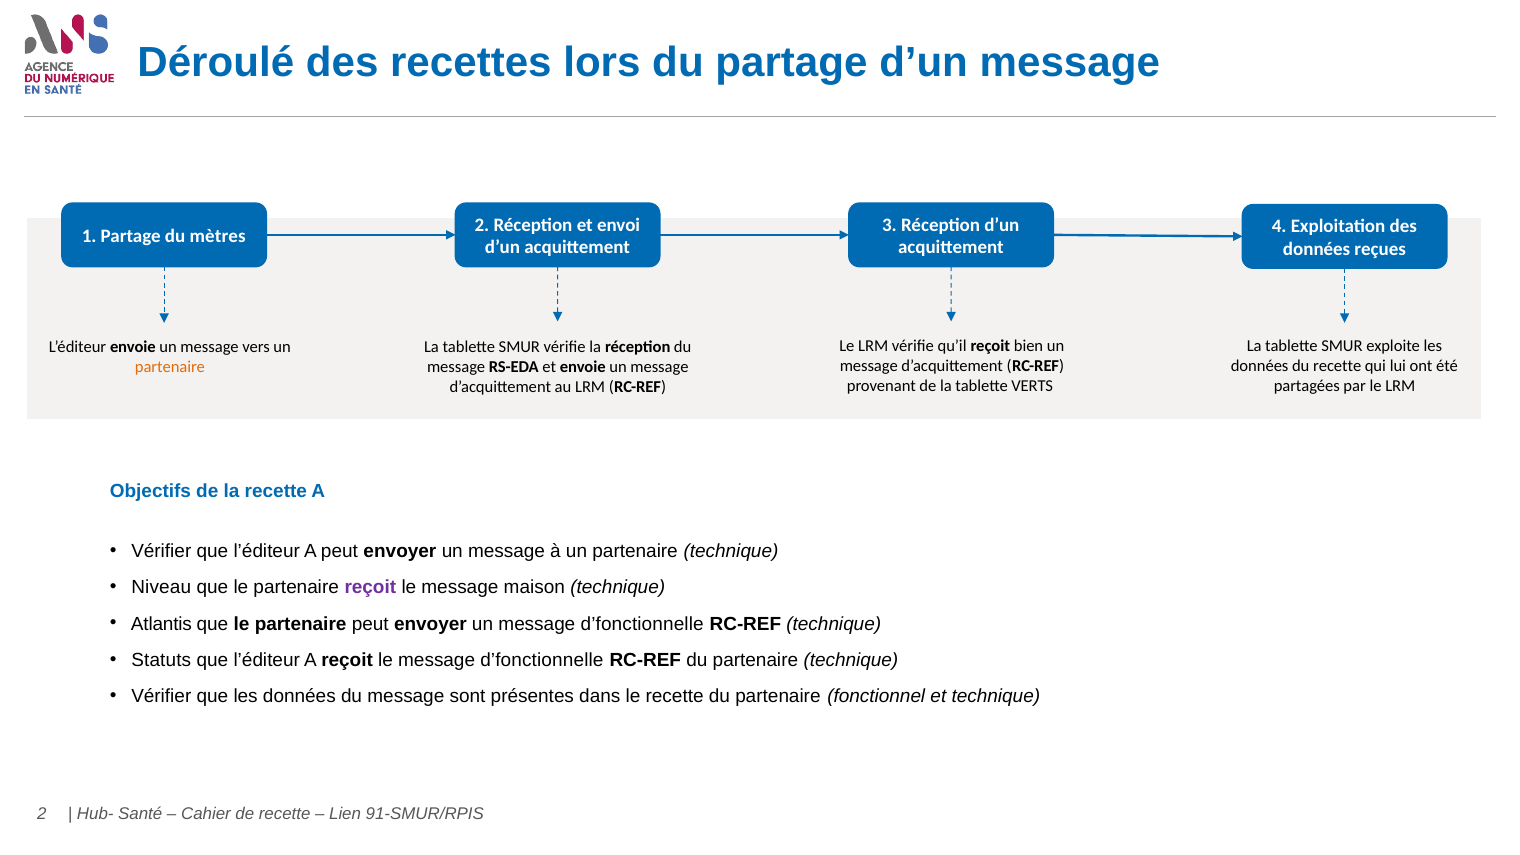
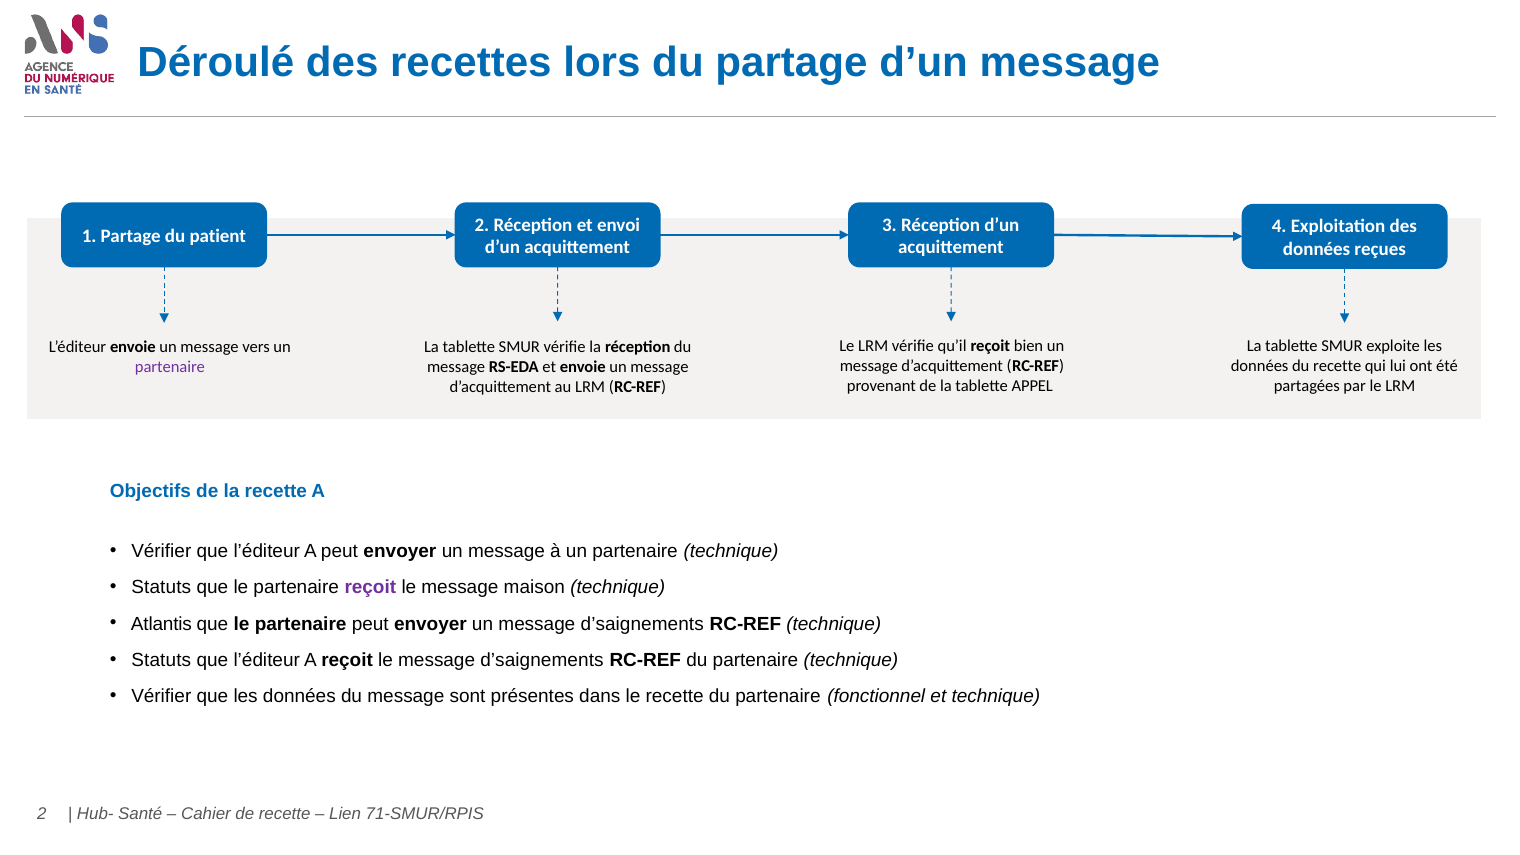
mètres: mètres -> patient (218, 236)
partenaire colour: orange -> purple (170, 367)
VERTS: VERTS -> APPEL (1032, 386)
Niveau: Niveau -> Statuts (161, 587)
un message d’fonctionnelle: d’fonctionnelle -> d’saignements (642, 624)
le message d’fonctionnelle: d’fonctionnelle -> d’saignements (542, 660)
91-SMUR/RPIS: 91-SMUR/RPIS -> 71-SMUR/RPIS (425, 814)
